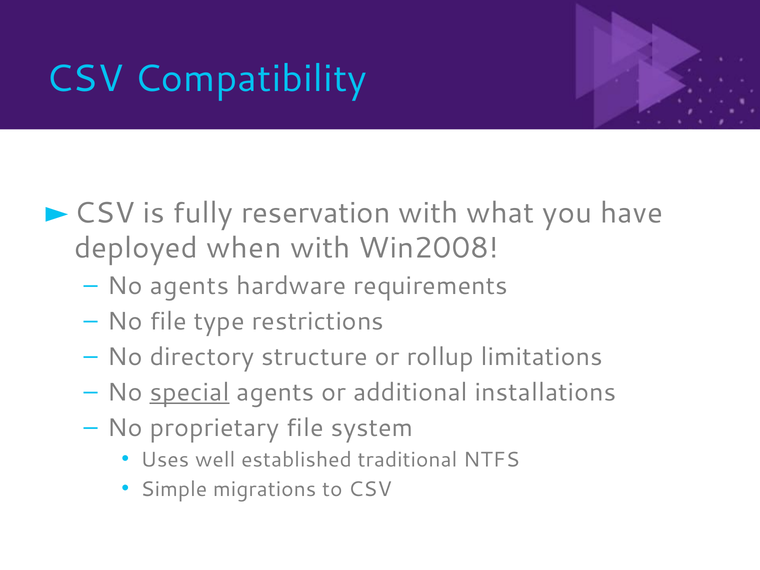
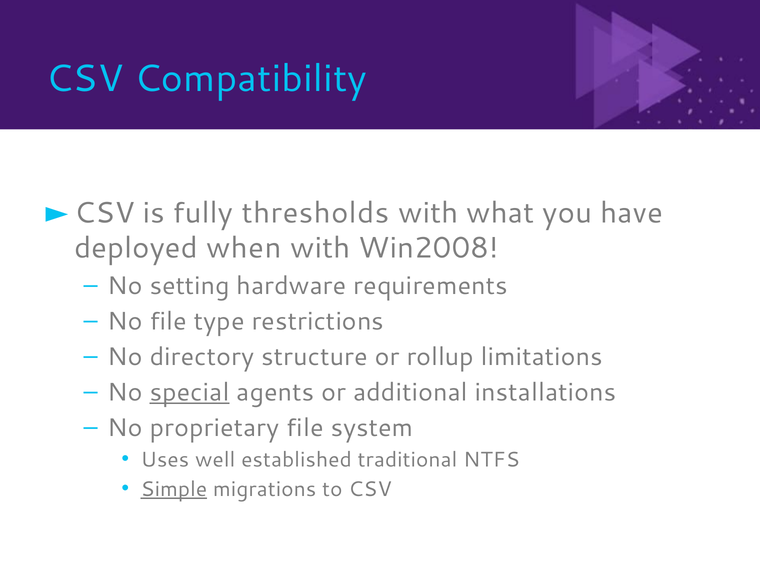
reservation: reservation -> thresholds (316, 213)
No agents: agents -> setting (190, 286)
Simple underline: none -> present (174, 489)
